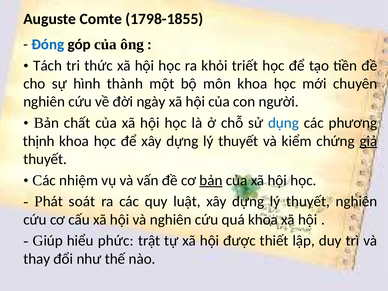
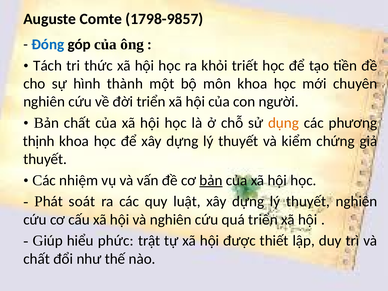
1798-1855: 1798-1855 -> 1798-9857 (164, 19)
đời ngày: ngày -> triển (151, 102)
dụng colour: blue -> orange (283, 123)
giả underline: present -> none (368, 141)
quá khoa: khoa -> triển (263, 220)
thay: thay -> chất (37, 259)
